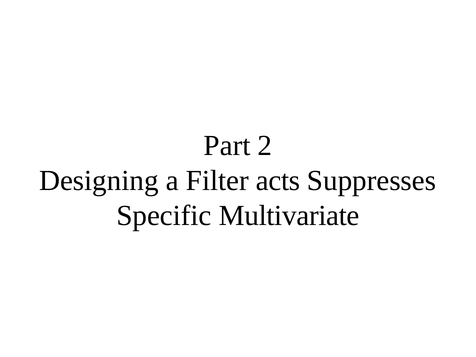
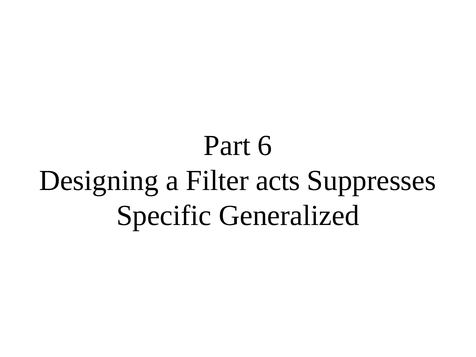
2: 2 -> 6 (265, 146)
Multivariate: Multivariate -> Generalized (289, 215)
